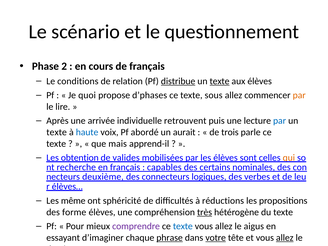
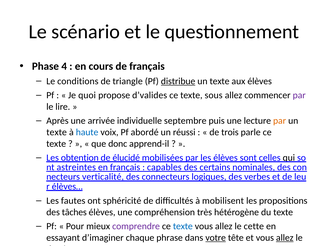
2: 2 -> 4 (64, 66)
relation: relation -> triangle (128, 81)
texte underline: present -> none (220, 81)
d’phases: d’phases -> d’valides (150, 95)
par colour: orange -> purple (299, 95)
retrouvent: retrouvent -> septembre (185, 121)
par colour: blue -> orange (280, 121)
aurait: aurait -> réussi (184, 132)
mais: mais -> donc (118, 144)
valides: valides -> élucidé (126, 158)
qui colour: orange -> black (289, 158)
recherche: recherche -> astreintes (76, 167)
deuxième: deuxième -> verticalité (103, 177)
même: même -> fautes (73, 201)
réductions: réductions -> mobilisent (223, 201)
forme: forme -> tâches (74, 212)
très underline: present -> none (205, 212)
aigus: aigus -> cette (254, 226)
phrase underline: present -> none (170, 238)
